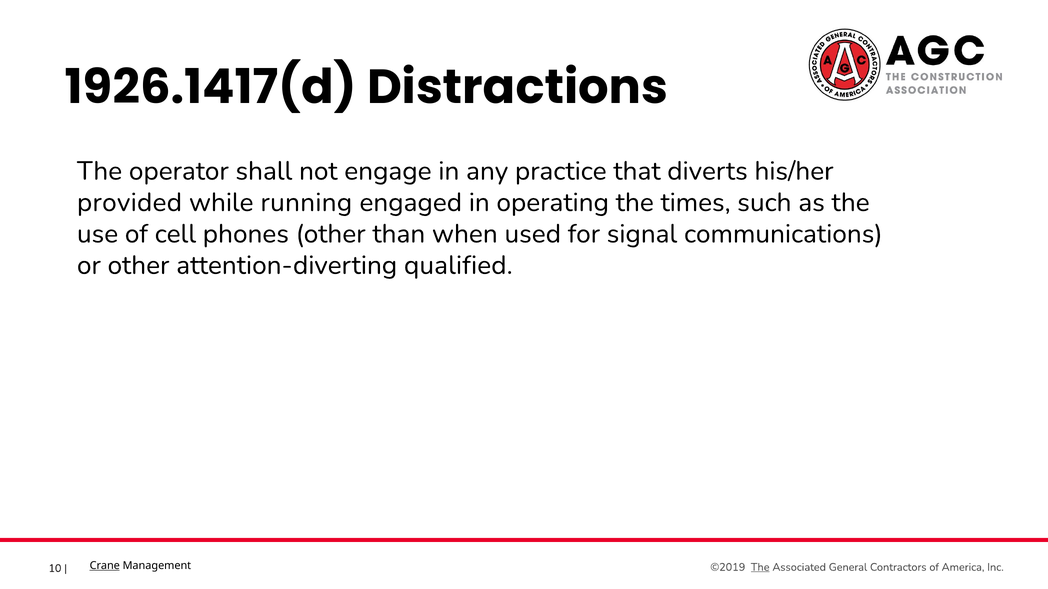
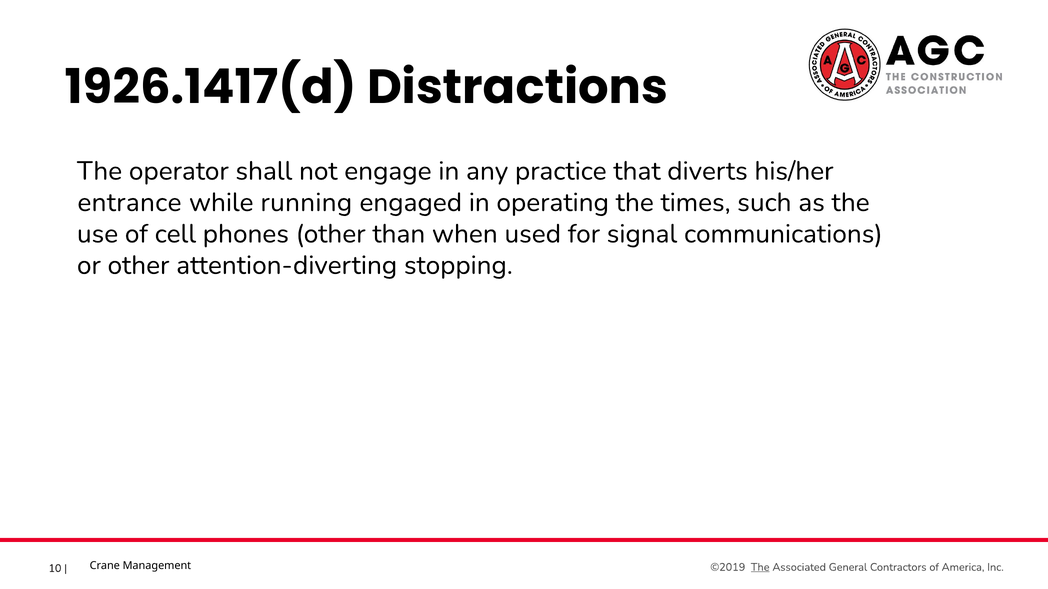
provided: provided -> entrance (129, 203)
qualified: qualified -> stopping (458, 265)
Crane underline: present -> none (105, 566)
